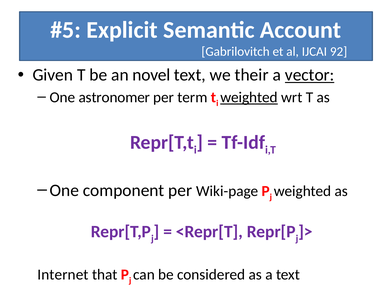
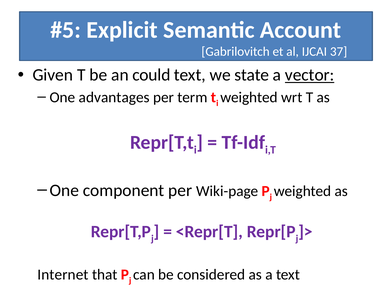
92: 92 -> 37 (339, 51)
novel: novel -> could (151, 75)
their: their -> state (252, 75)
astronomer: astronomer -> advantages (114, 97)
weighted underline: present -> none (249, 97)
